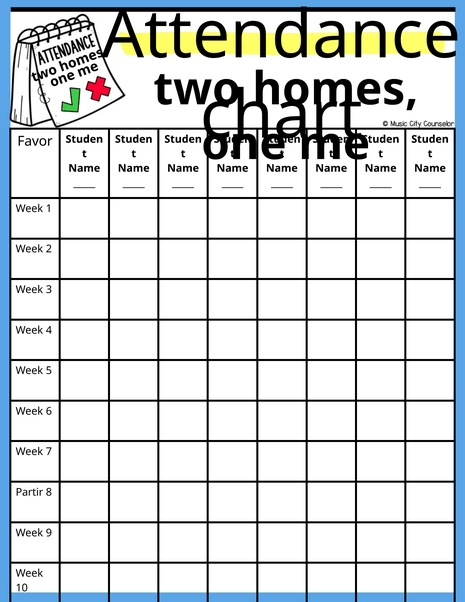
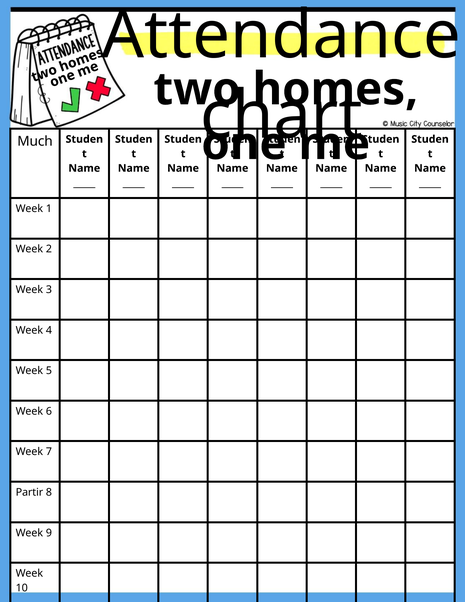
Favor: Favor -> Much (35, 141)
